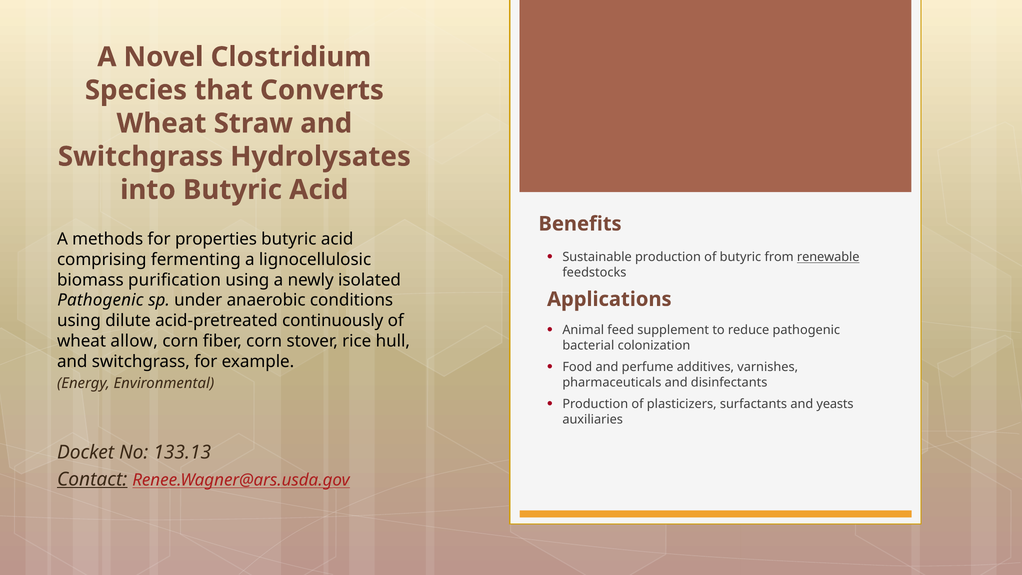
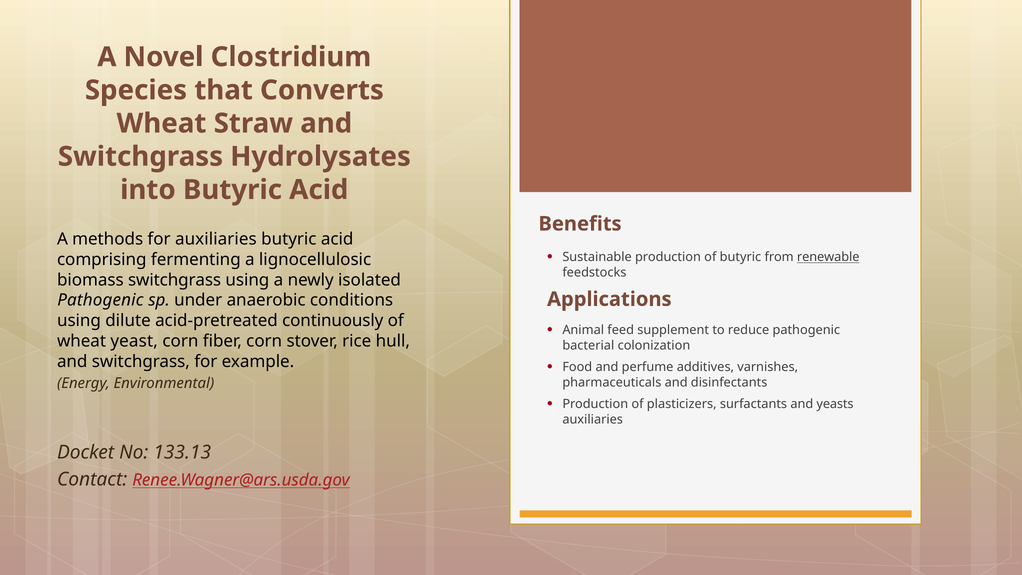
for properties: properties -> auxiliaries (216, 239)
biomass purification: purification -> switchgrass (175, 280)
allow: allow -> yeast (134, 341)
Contact underline: present -> none (92, 479)
